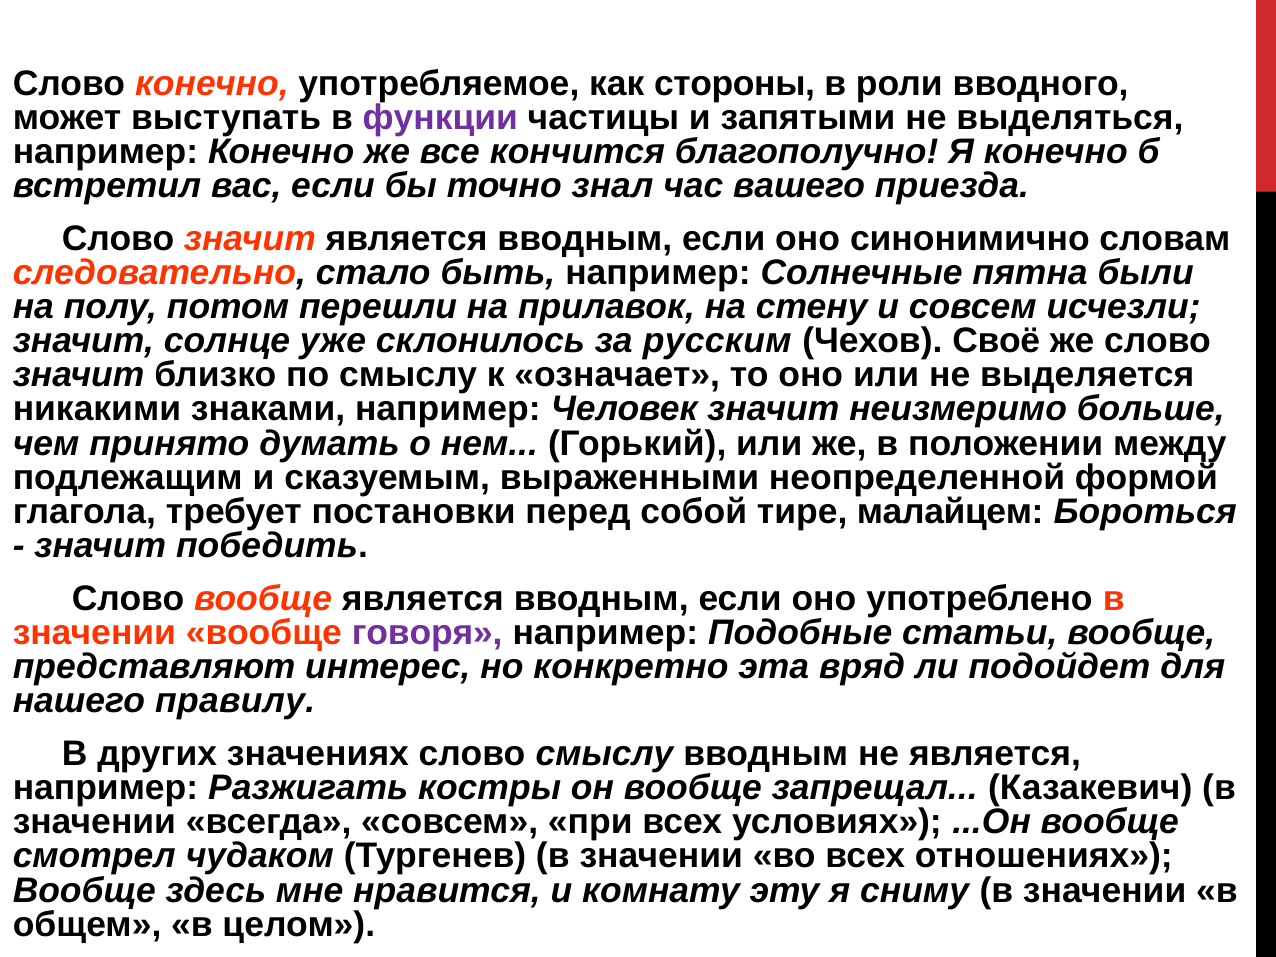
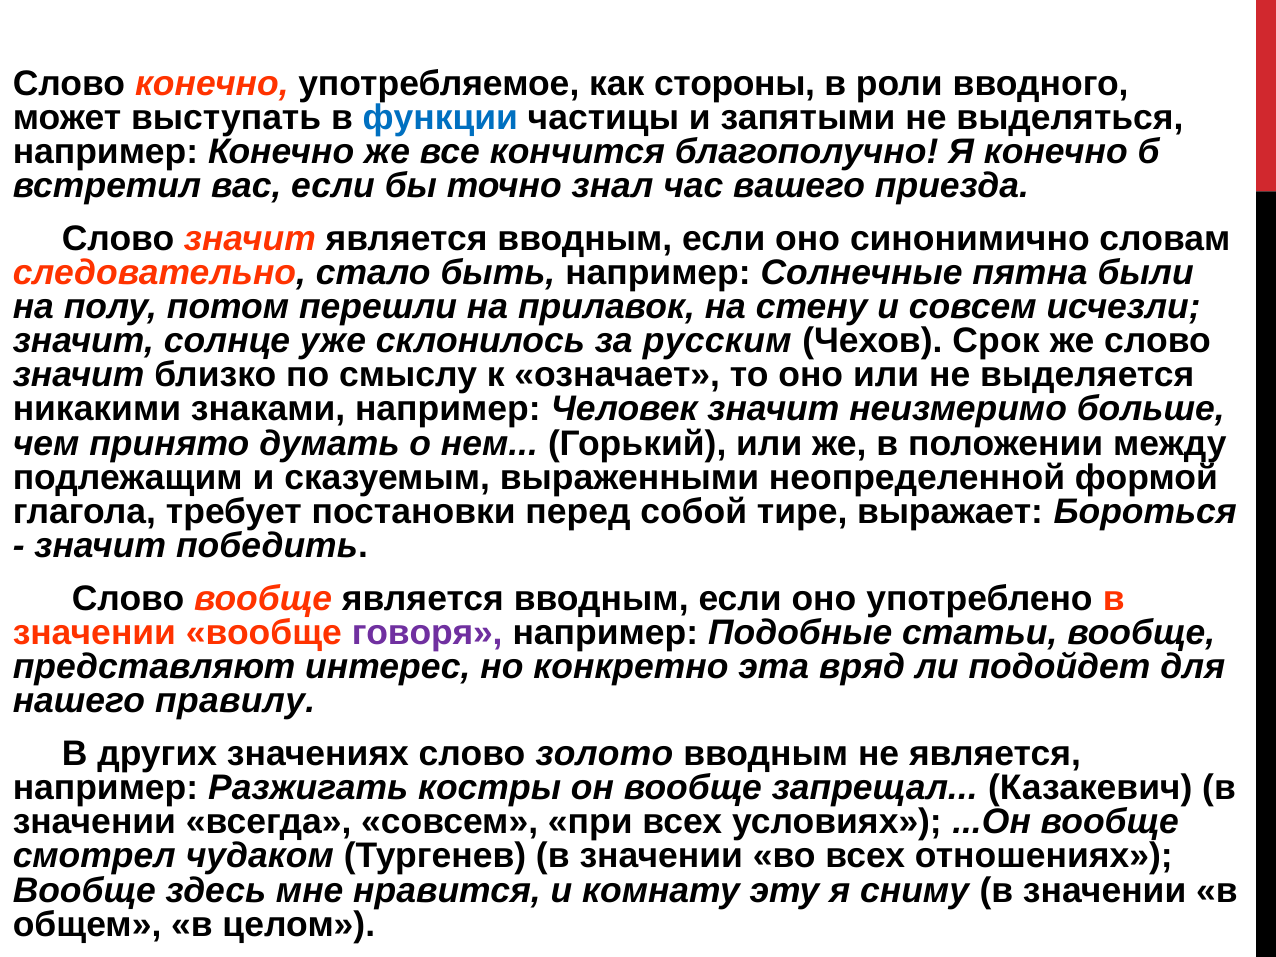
функции colour: purple -> blue (440, 118)
Своё: Своё -> Срок (996, 341)
малайцем: малайцем -> выражает (950, 511)
слово смыслу: смыслу -> золото (604, 754)
